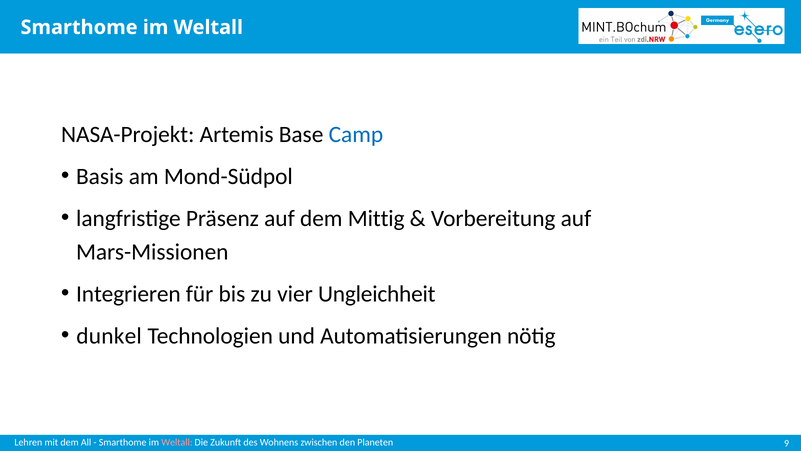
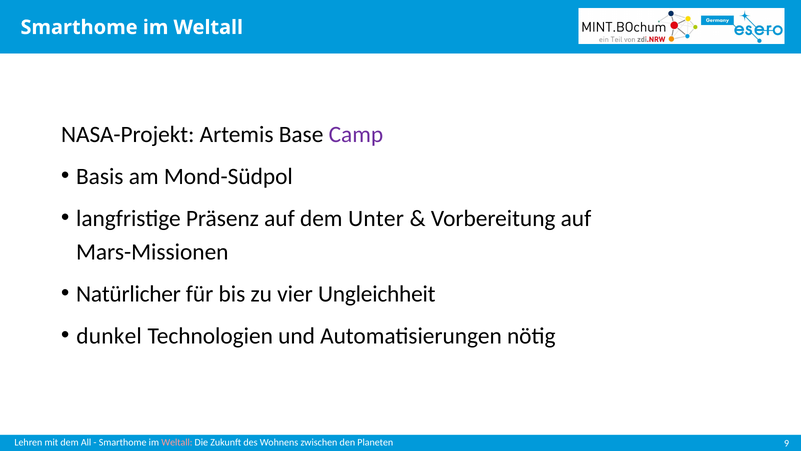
Camp colour: blue -> purple (356, 134)
Mittig: Mittig -> Unter (376, 218)
Integrieren: Integrieren -> Natürlicher (128, 294)
